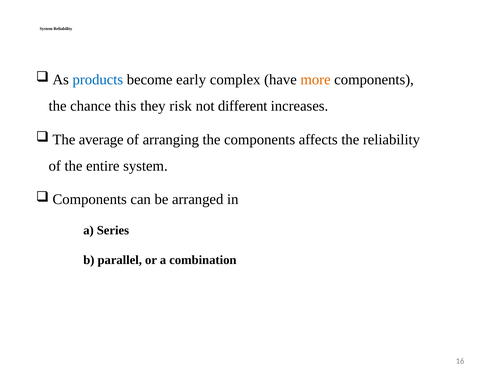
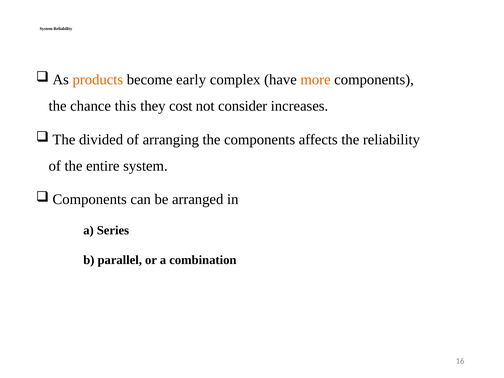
products colour: blue -> orange (98, 80)
risk: risk -> cost (181, 106)
different: different -> consider (243, 106)
average: average -> divided (101, 139)
